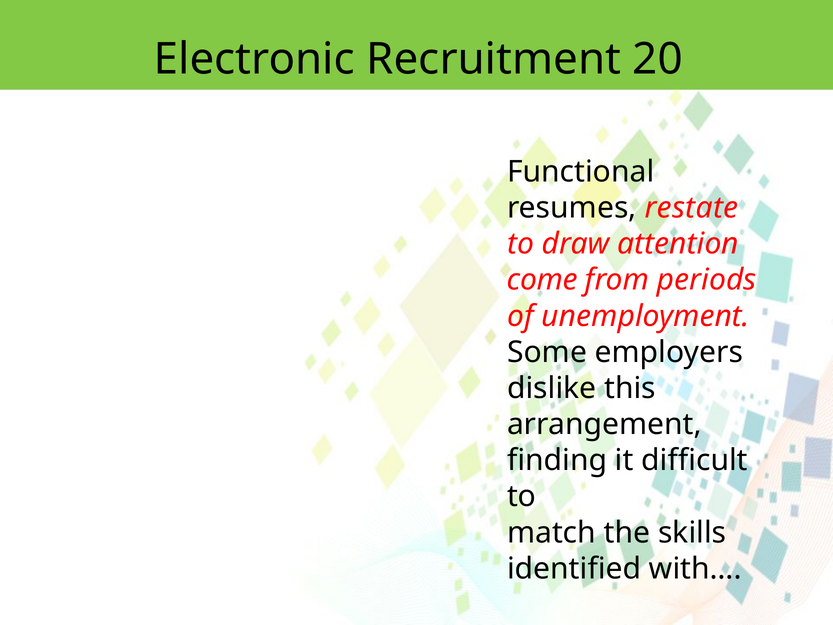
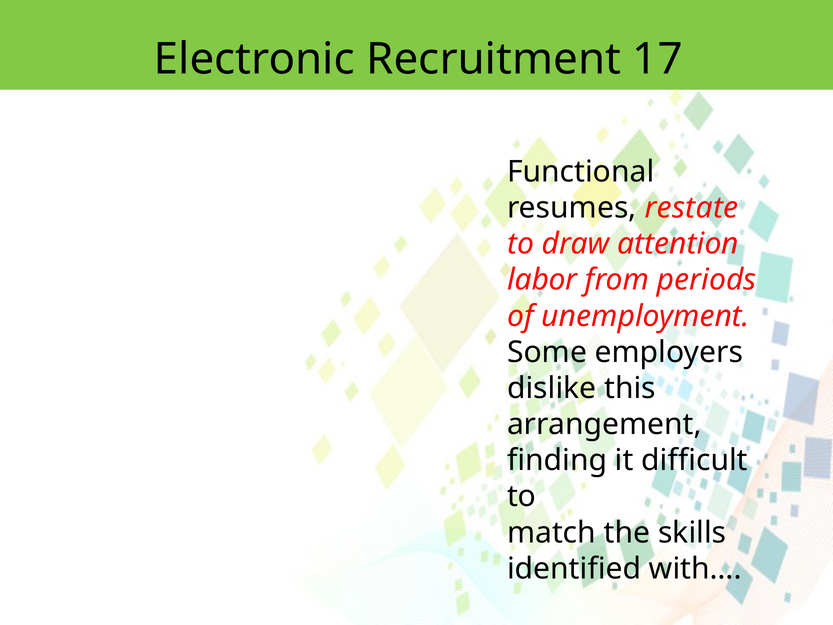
20: 20 -> 17 (658, 59)
come: come -> labor (542, 280)
